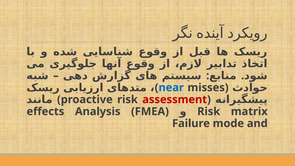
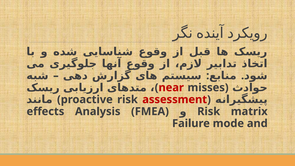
near colour: blue -> red (171, 88)
